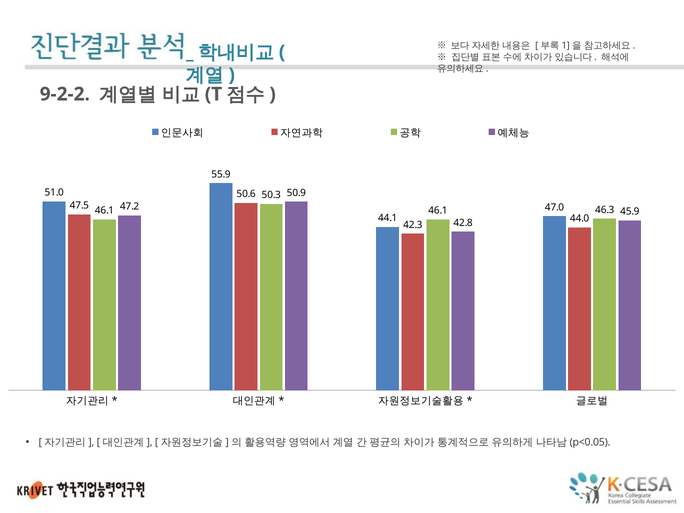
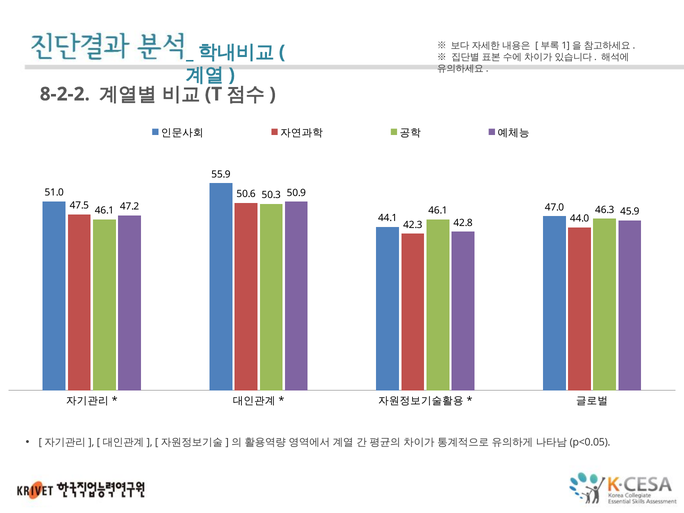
9-2-2: 9-2-2 -> 8-2-2 (65, 94)
